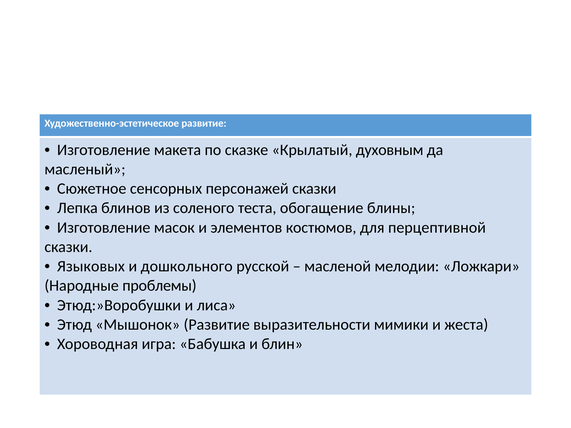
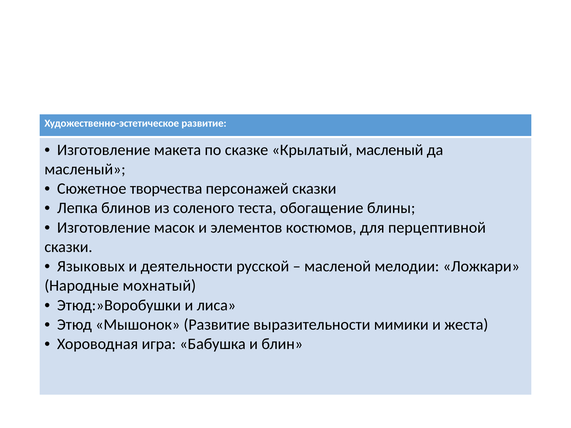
Крылатый духовным: духовным -> масленый (390, 150)
сенсорных: сенсорных -> творчества (166, 189)
дошкольного: дошкольного -> деятельности (187, 266)
проблемы: проблемы -> мохнатый (159, 286)
